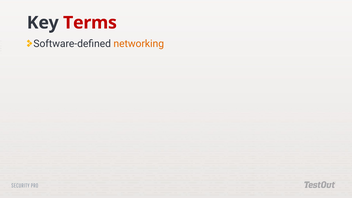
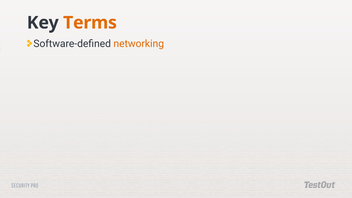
Terms colour: red -> orange (90, 23)
